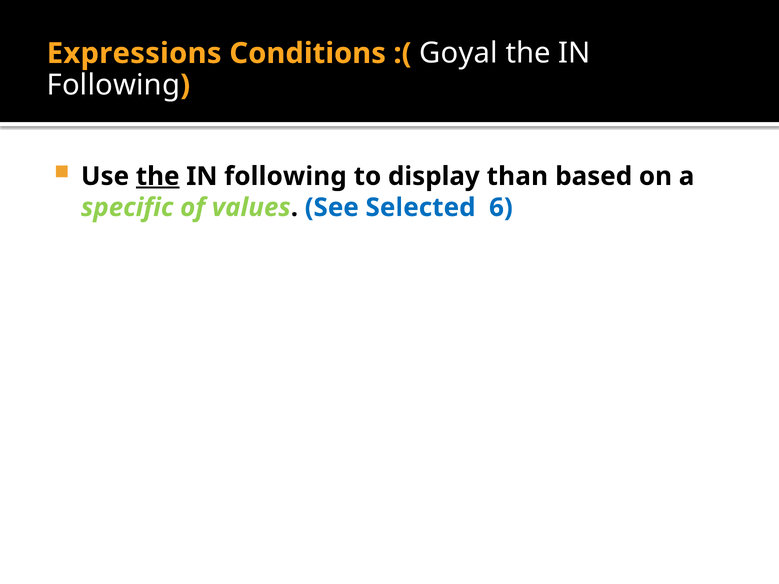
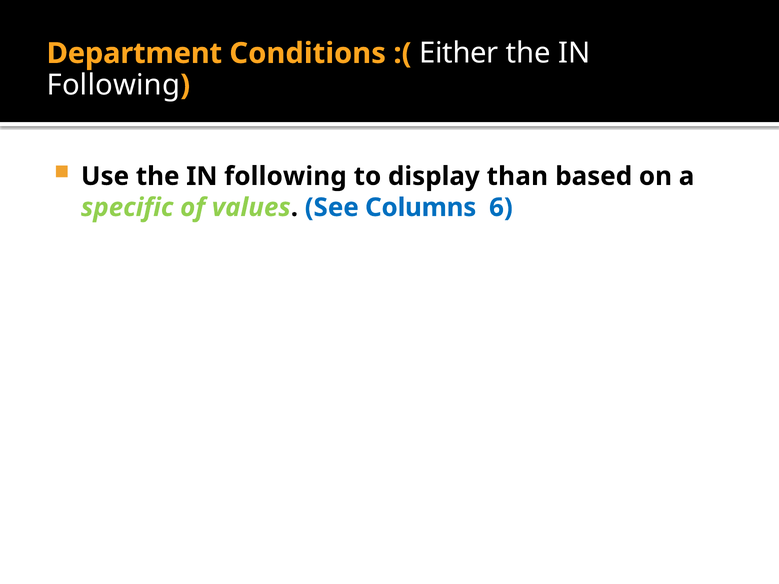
Expressions: Expressions -> Department (134, 53)
Goyal: Goyal -> Either (459, 53)
the underline: present -> none (158, 176)
Selected: Selected -> Columns (421, 208)
